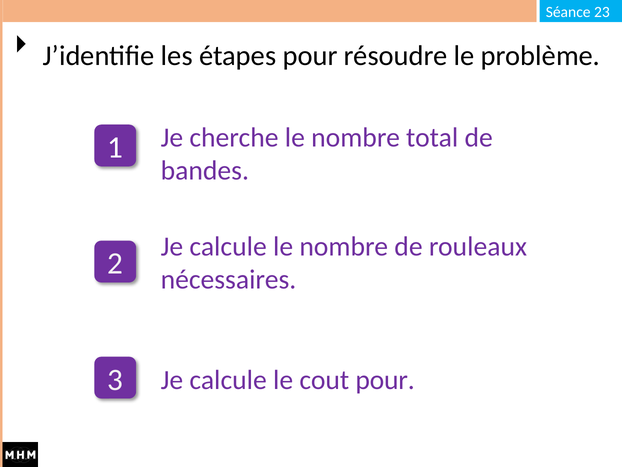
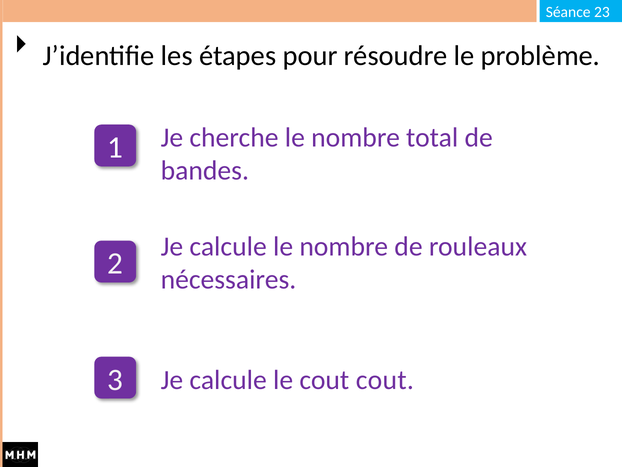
cout pour: pour -> cout (385, 380)
